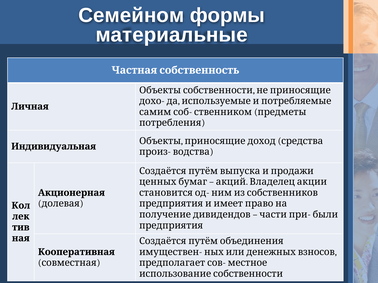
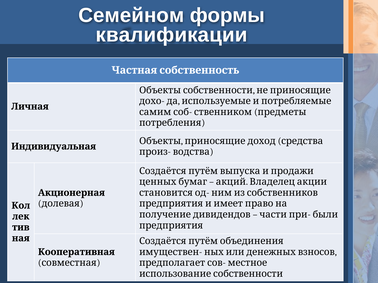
материальные: материальные -> квалификации (172, 35)
